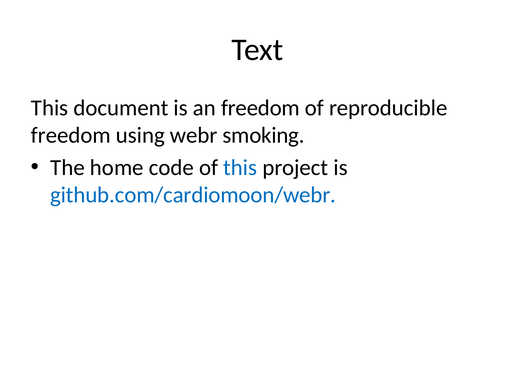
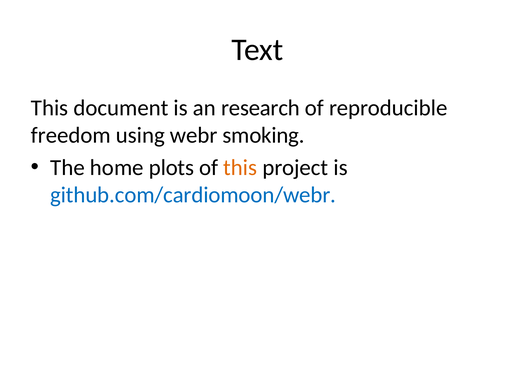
an freedom: freedom -> research (261, 108)
code: code -> plots (171, 168)
this colour: blue -> orange (240, 168)
